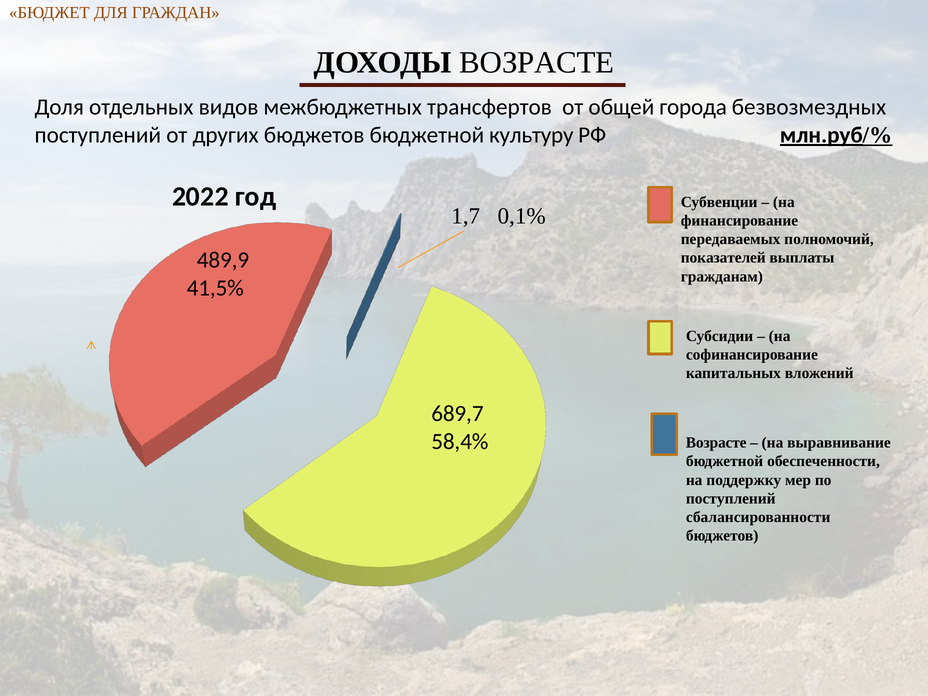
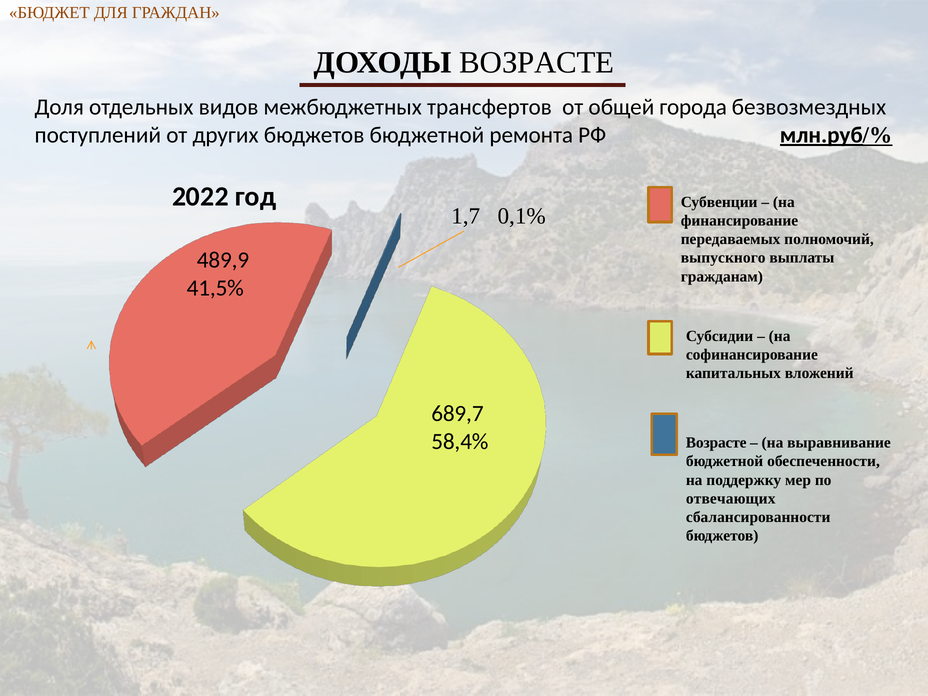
культуру: культуру -> ремонта (531, 135)
показателей: показателей -> выпускного (723, 258)
поступлений: поступлений -> отвечающих (731, 498)
